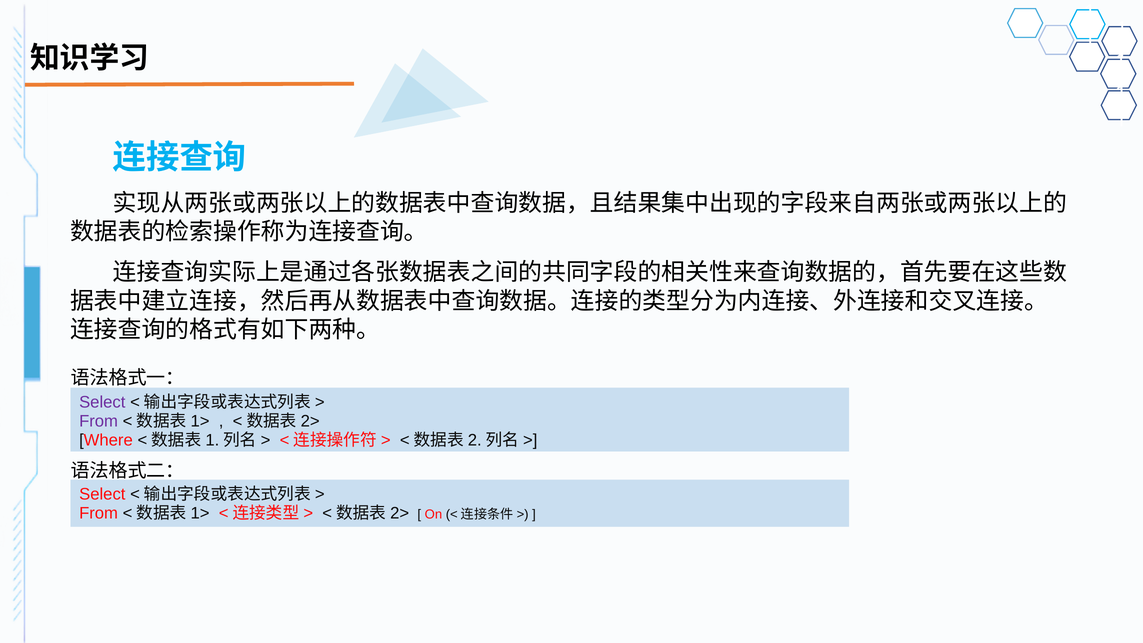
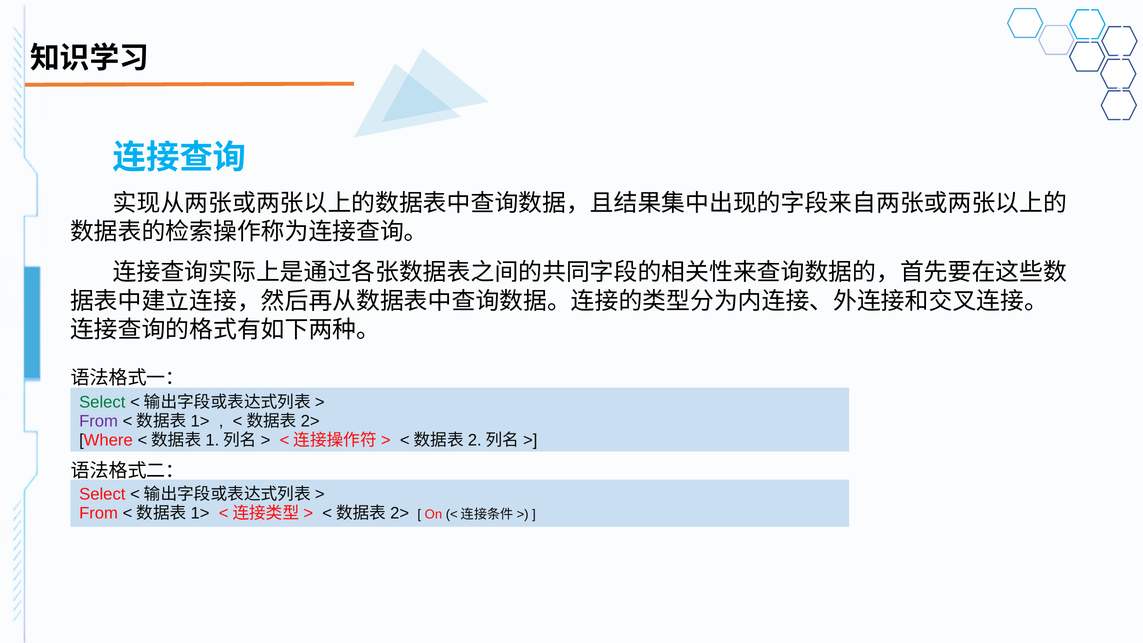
Select colour: purple -> green (102, 402)
